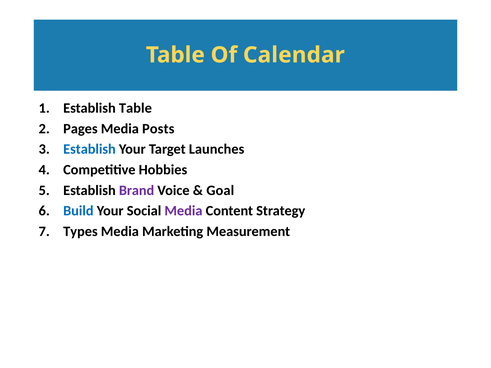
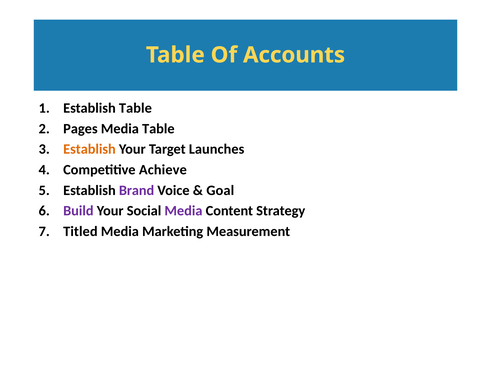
Calendar: Calendar -> Accounts (294, 55)
Media Posts: Posts -> Table (158, 129)
Establish colour: blue -> orange (89, 149)
Hobbies: Hobbies -> Achieve (163, 170)
Build colour: blue -> purple (78, 211)
Types: Types -> Titled (80, 232)
